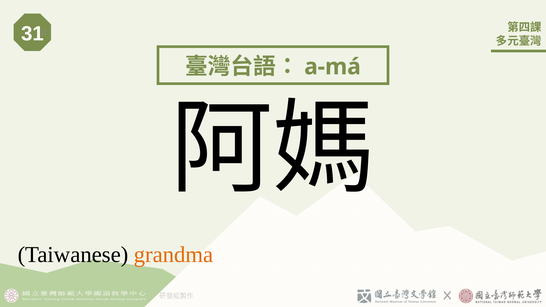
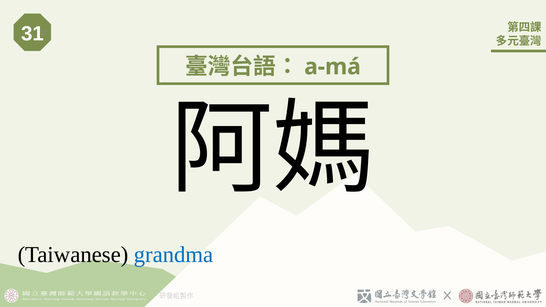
grandma colour: orange -> blue (174, 255)
